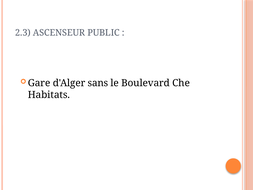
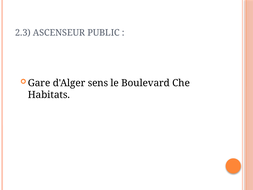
sans: sans -> sens (98, 83)
